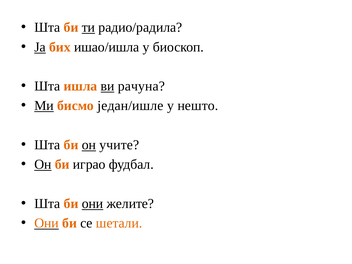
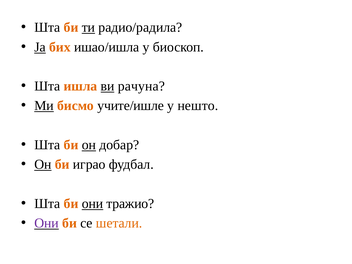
један/ишле: један/ишле -> учите/ишле (131, 106)
учите: учите -> добар (119, 145)
желите: желите -> тражио (130, 204)
Они colour: orange -> purple (47, 223)
